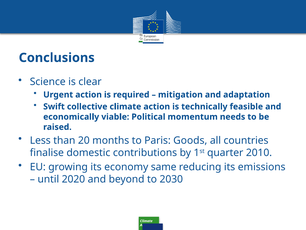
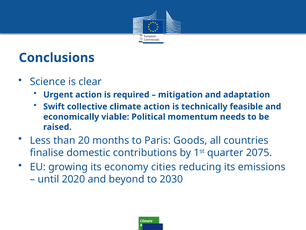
2010: 2010 -> 2075 (259, 152)
same: same -> cities (164, 167)
